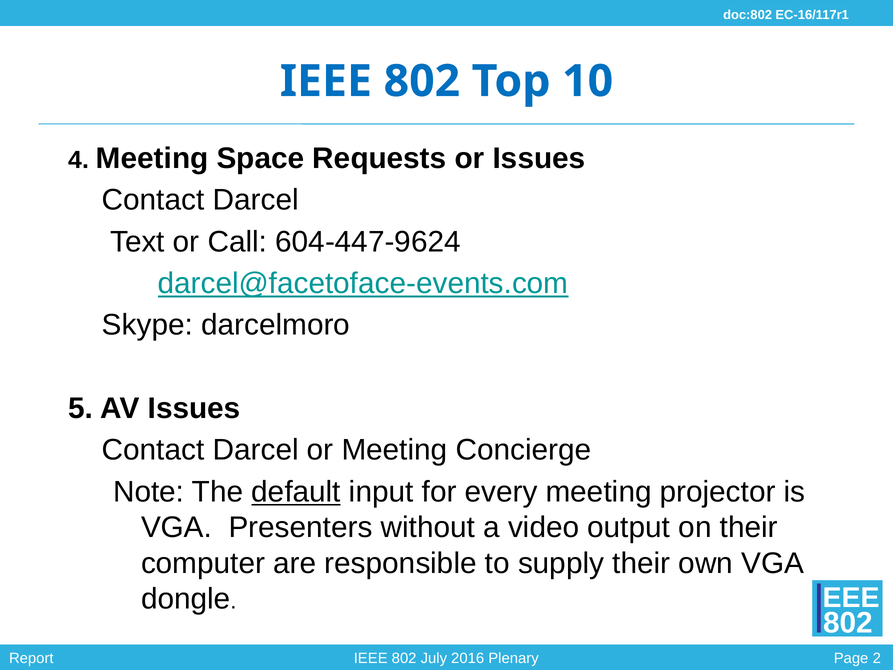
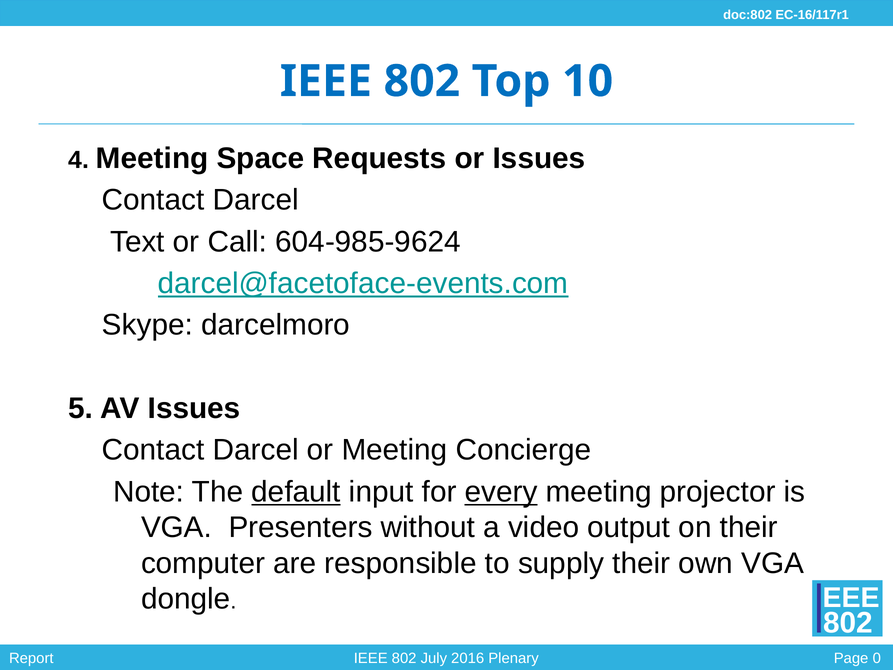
604-447-9624: 604-447-9624 -> 604-985-9624 (368, 242)
every underline: none -> present (501, 492)
2: 2 -> 0 (877, 658)
